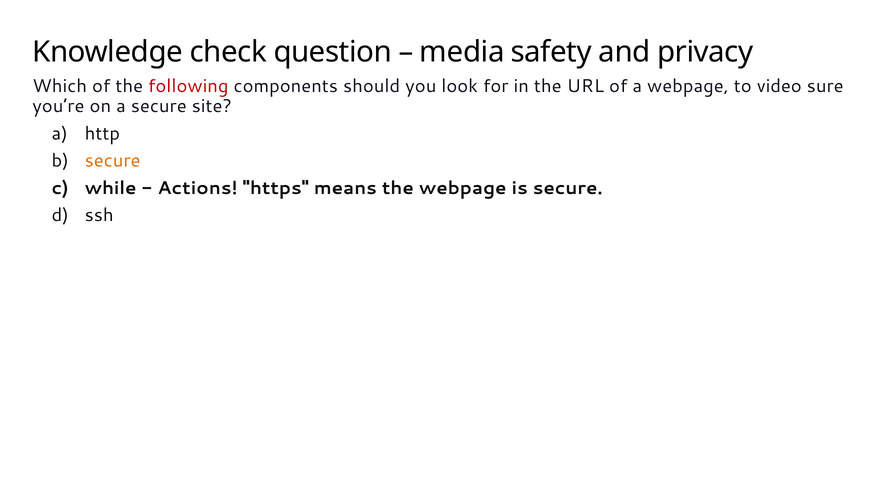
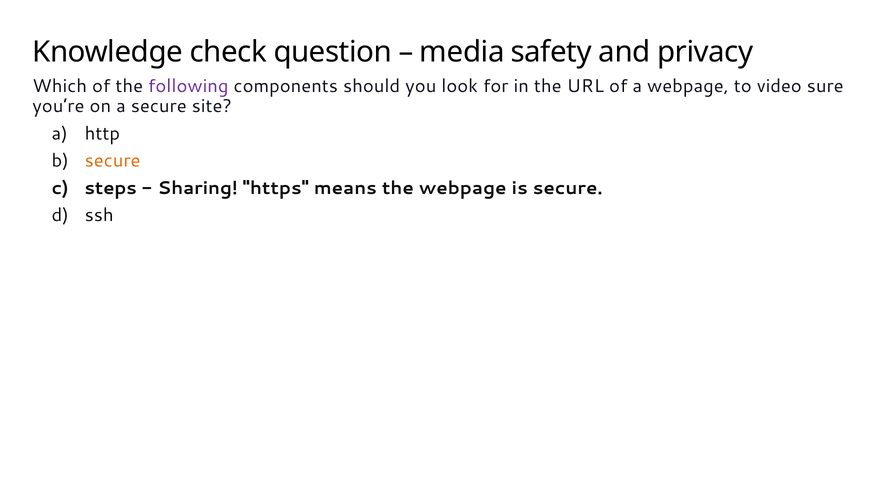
following colour: red -> purple (188, 86)
while: while -> steps (111, 188)
Actions: Actions -> Sharing (198, 188)
